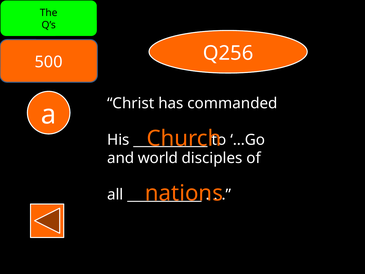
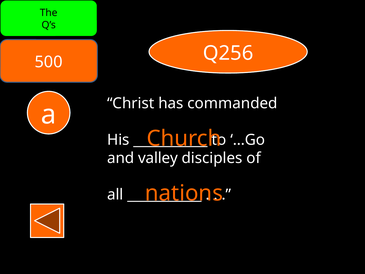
world: world -> valley (158, 158)
